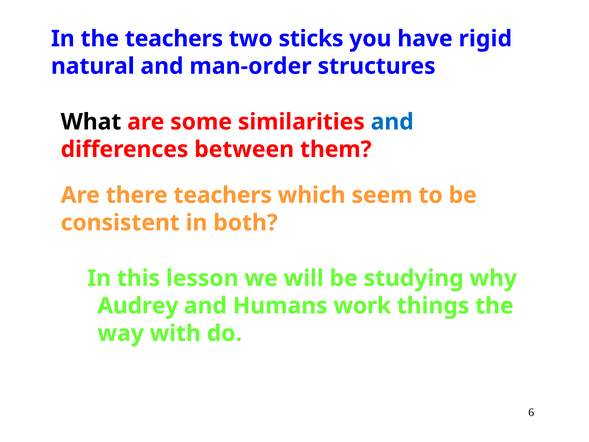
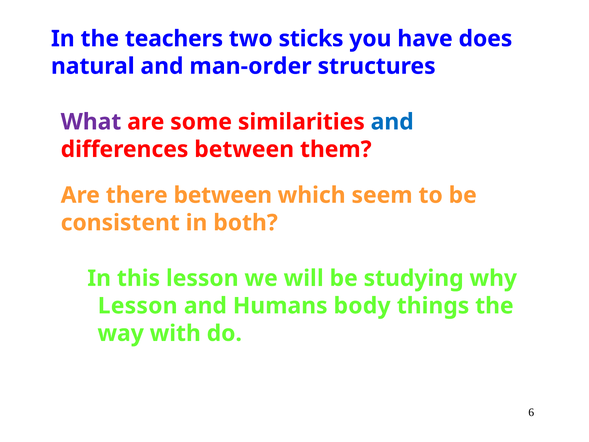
rigid: rigid -> does (485, 39)
What colour: black -> purple (91, 122)
there teachers: teachers -> between (223, 195)
Audrey: Audrey -> Lesson (138, 306)
work: work -> body (362, 306)
